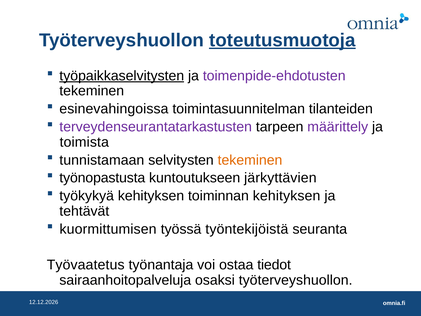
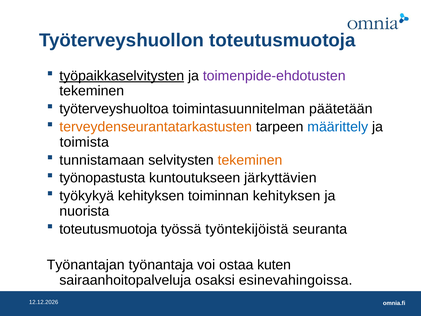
toteutusmuotoja underline: present -> none (282, 40)
esinevahingoissa: esinevahingoissa -> työterveyshuoltoa (114, 109)
tilanteiden: tilanteiden -> päätetään (341, 109)
terveydenseurantatarkastusten colour: purple -> orange (156, 127)
määrittely colour: purple -> blue (338, 127)
tehtävät: tehtävät -> nuorista (84, 211)
kuormittumisen: kuormittumisen -> toteutusmuotoja (108, 229)
Työvaatetus: Työvaatetus -> Työnantajan (86, 265)
tiedot: tiedot -> kuten (274, 265)
osaksi työterveyshuollon: työterveyshuollon -> esinevahingoissa (296, 280)
